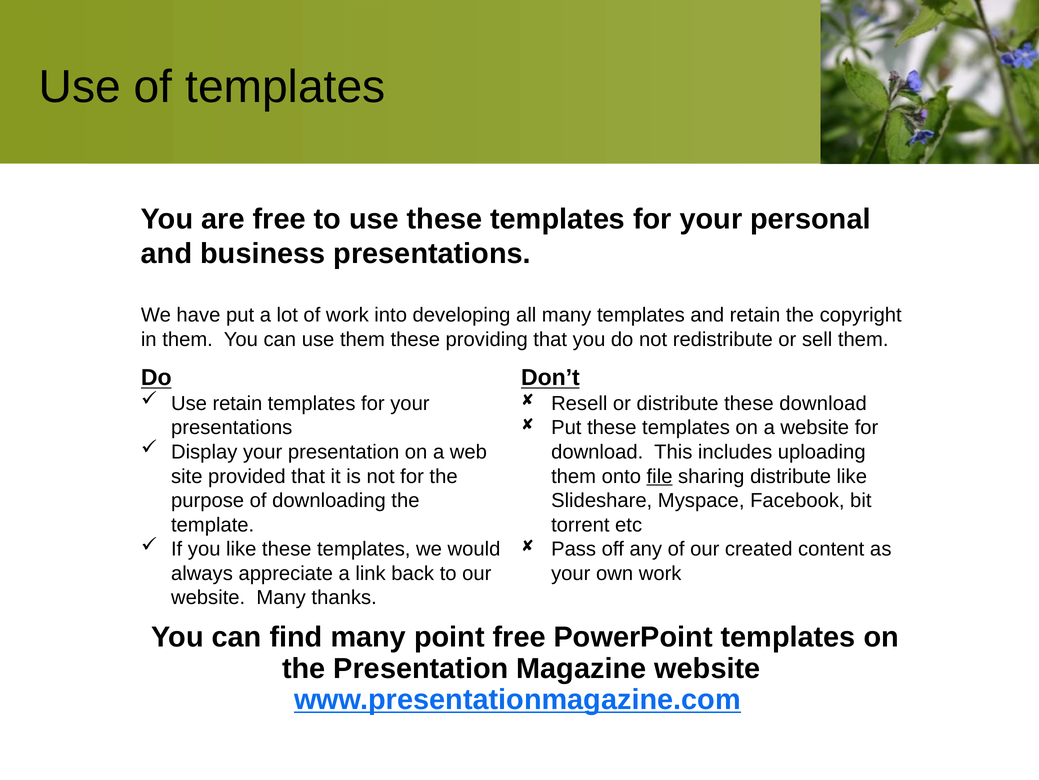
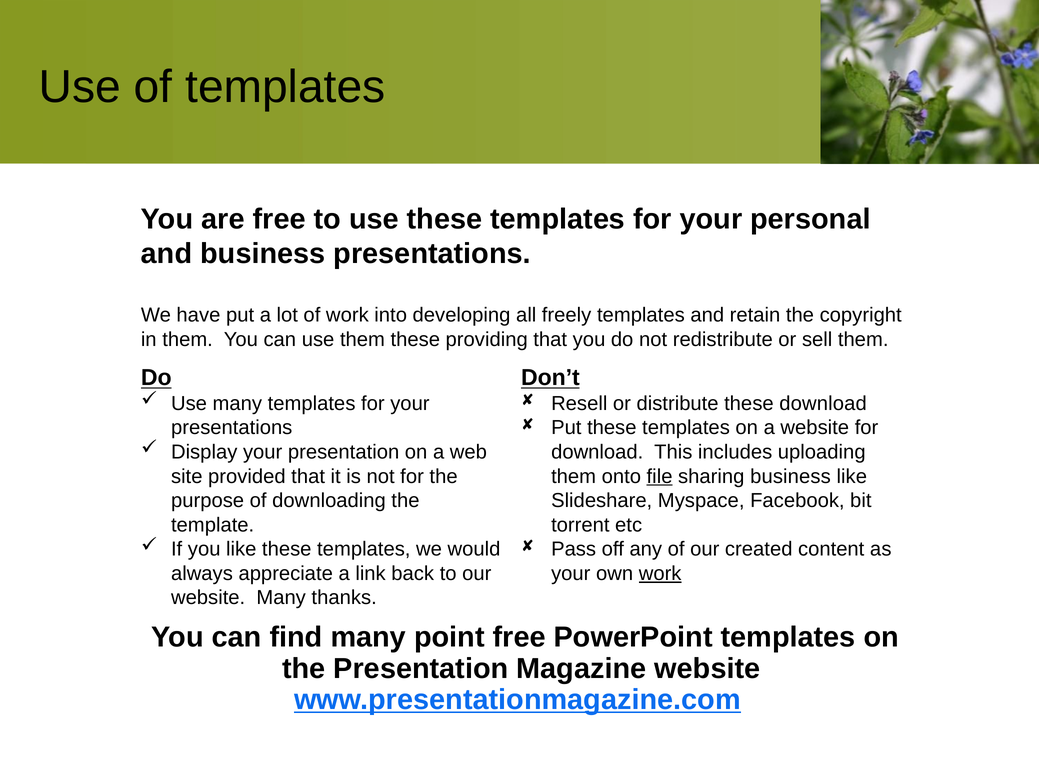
all many: many -> freely (567, 315)
Use retain: retain -> many (237, 403)
sharing distribute: distribute -> business (790, 476)
work underline: none -> present (660, 573)
